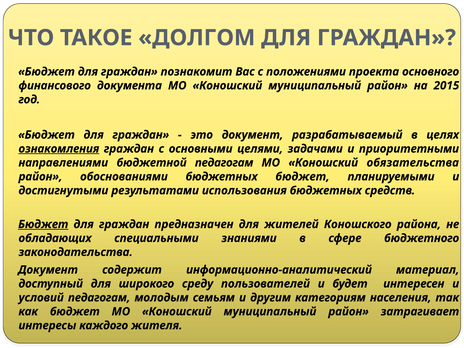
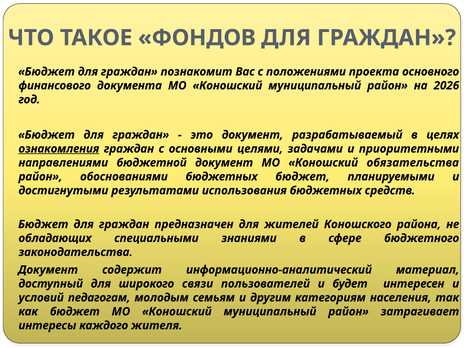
ДОЛГОМ: ДОЛГОМ -> ФОНДОВ (197, 38)
2015: 2015 -> 2026 (446, 86)
бюджетной педагогам: педагогам -> документ (224, 163)
Бюджет underline: present -> none (43, 224)
среду: среду -> связи (198, 284)
